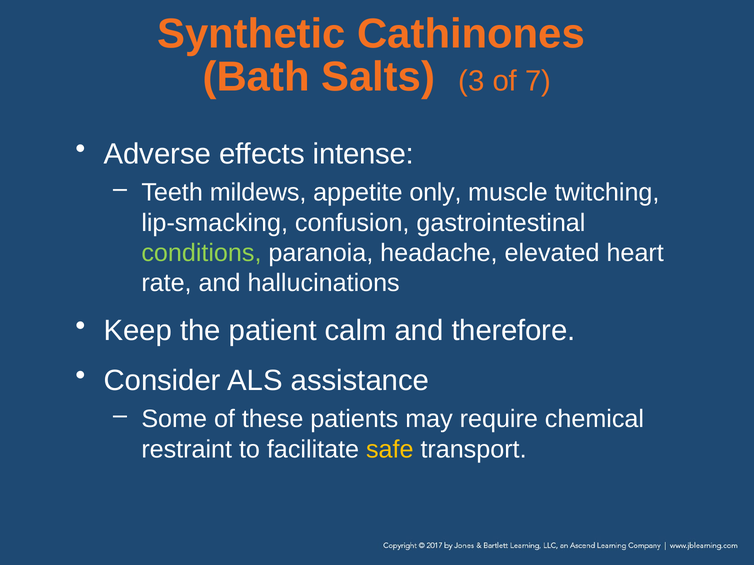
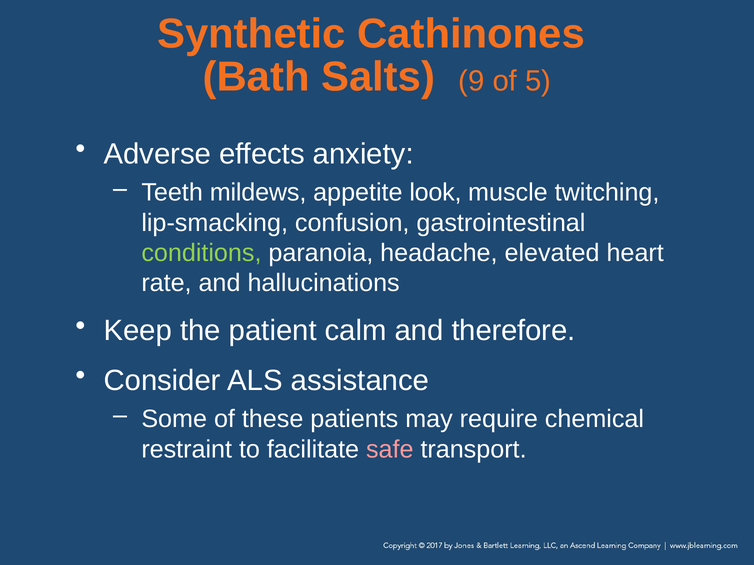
3: 3 -> 9 (471, 81)
7: 7 -> 5 (538, 81)
intense: intense -> anxiety (363, 154)
only: only -> look (435, 193)
safe colour: yellow -> pink (390, 450)
